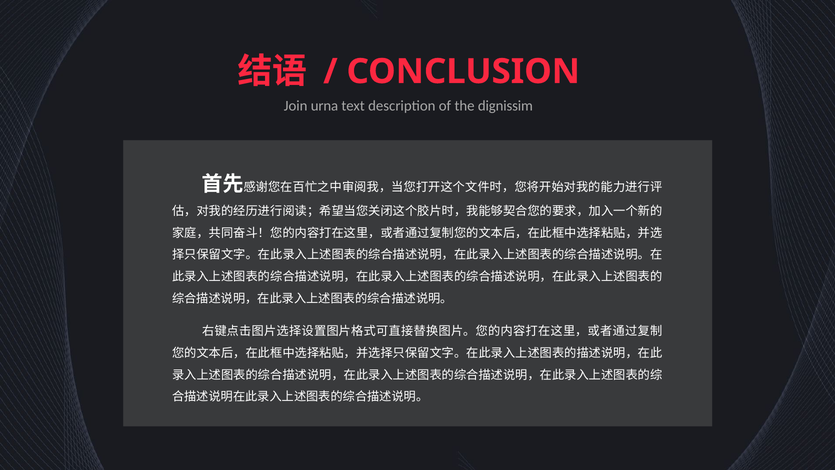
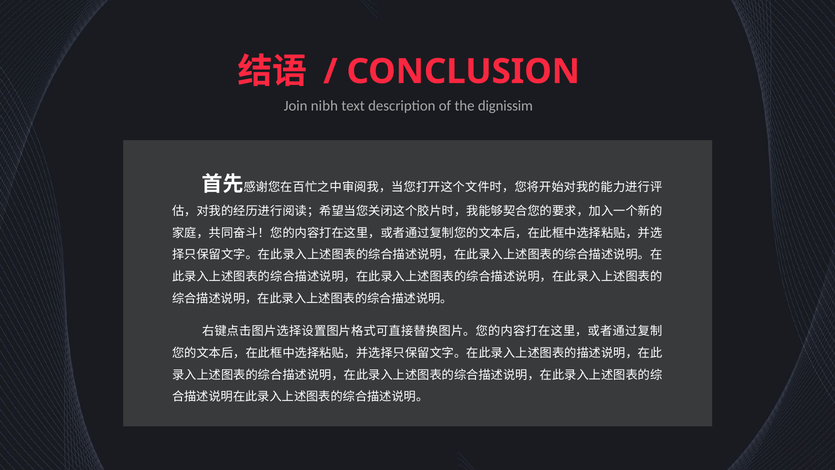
urna: urna -> nibh (324, 106)
